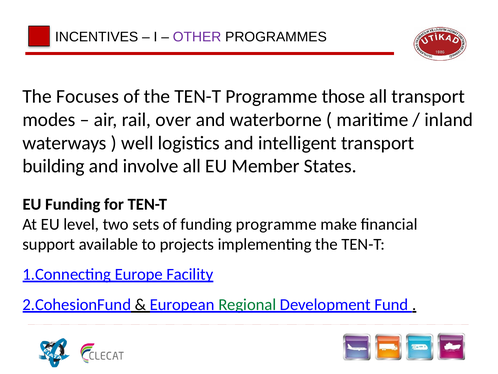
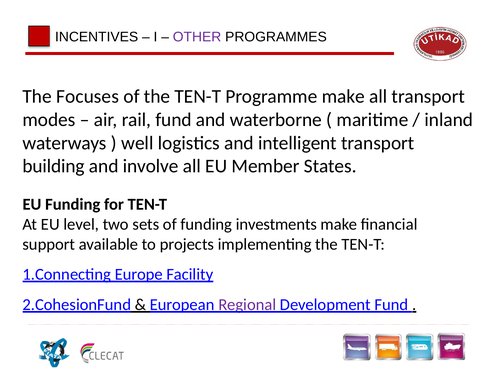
Programme those: those -> make (343, 96)
rail over: over -> fund (174, 120)
funding programme: programme -> investments (276, 224)
Regional colour: green -> purple (247, 304)
